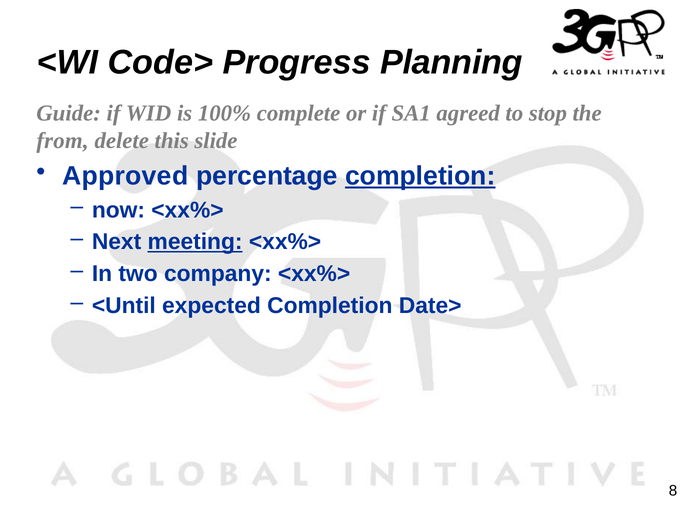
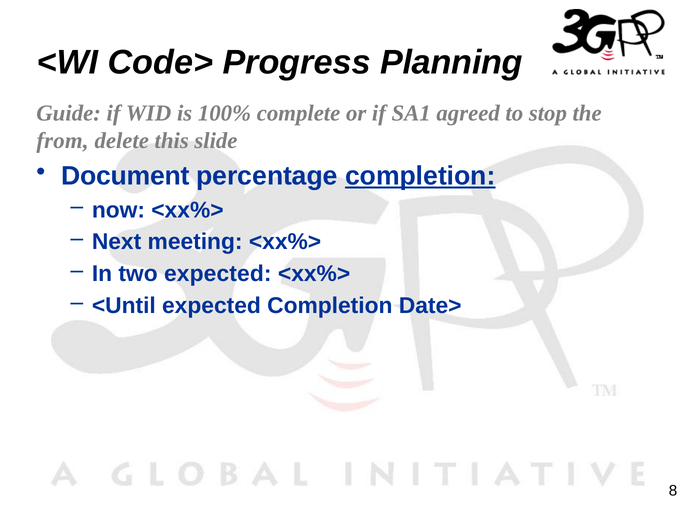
Approved: Approved -> Document (126, 176)
meeting underline: present -> none (195, 242)
two company: company -> expected (218, 274)
